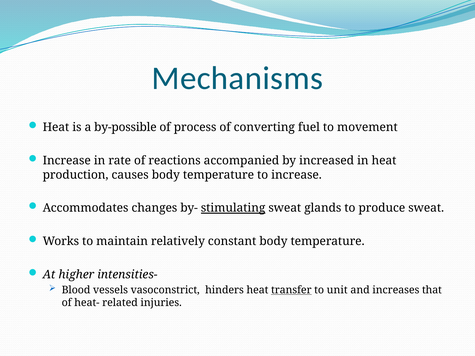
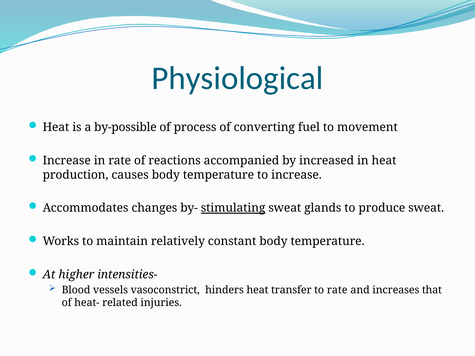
Mechanisms: Mechanisms -> Physiological (237, 78)
transfer underline: present -> none (291, 290)
to unit: unit -> rate (337, 290)
